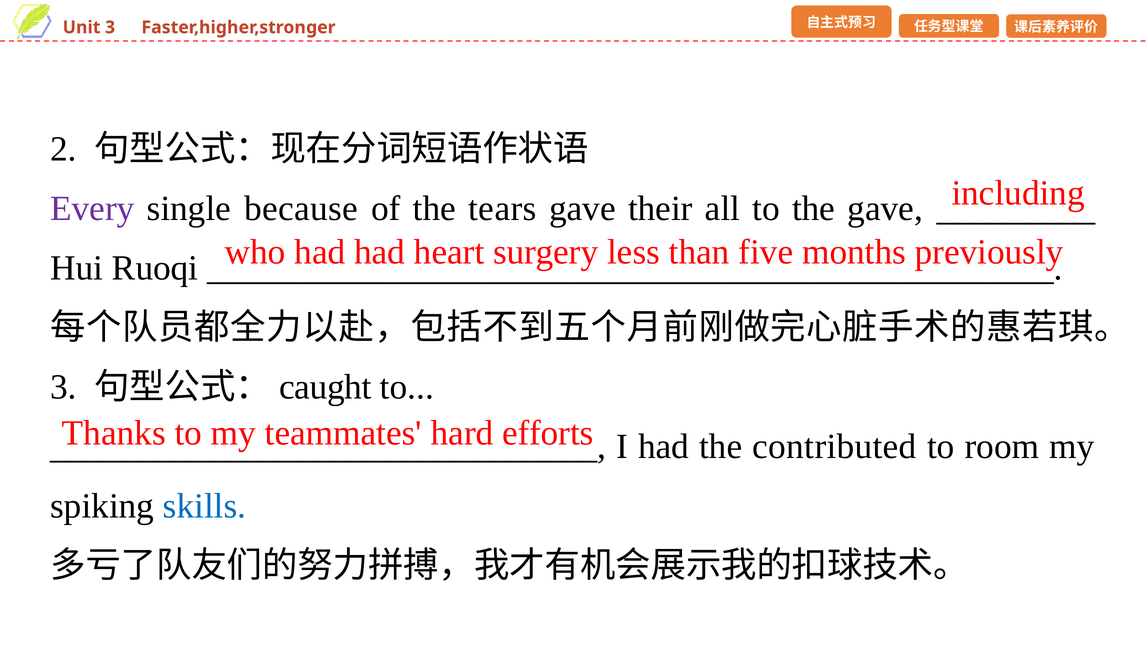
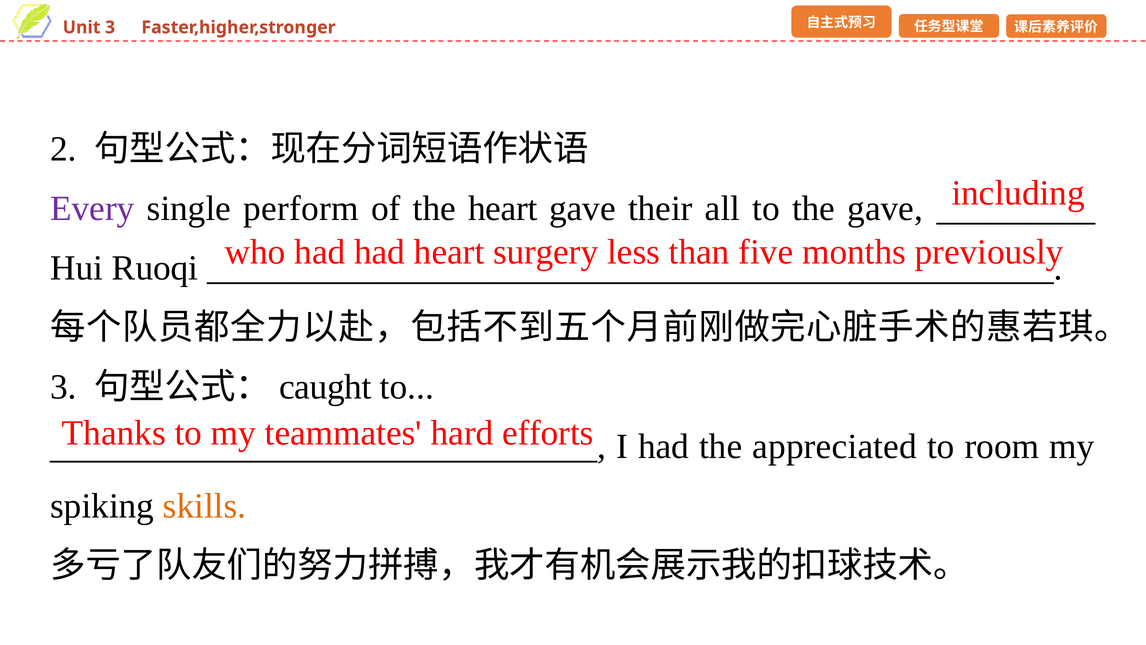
because: because -> perform (301, 208)
the tears: tears -> heart (503, 208)
contributed: contributed -> appreciated (835, 446)
skills colour: blue -> orange (205, 506)
